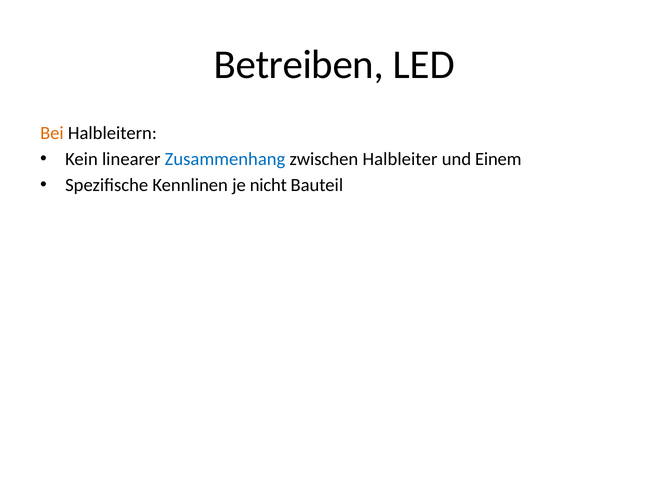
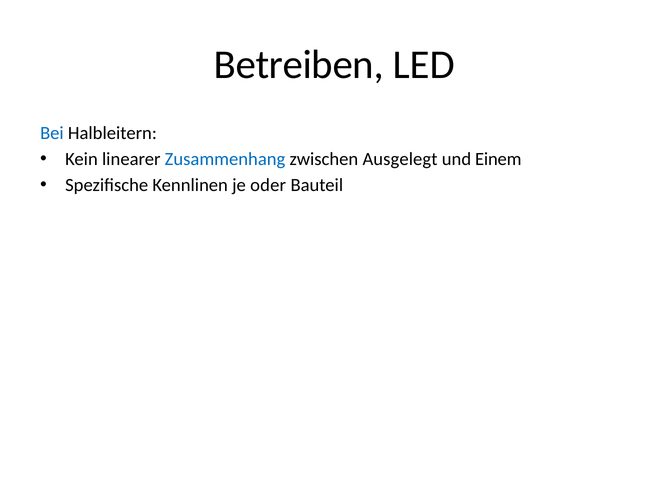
Bei colour: orange -> blue (52, 133)
Halbleiter: Halbleiter -> Ausgelegt (400, 159)
nicht: nicht -> oder (268, 185)
